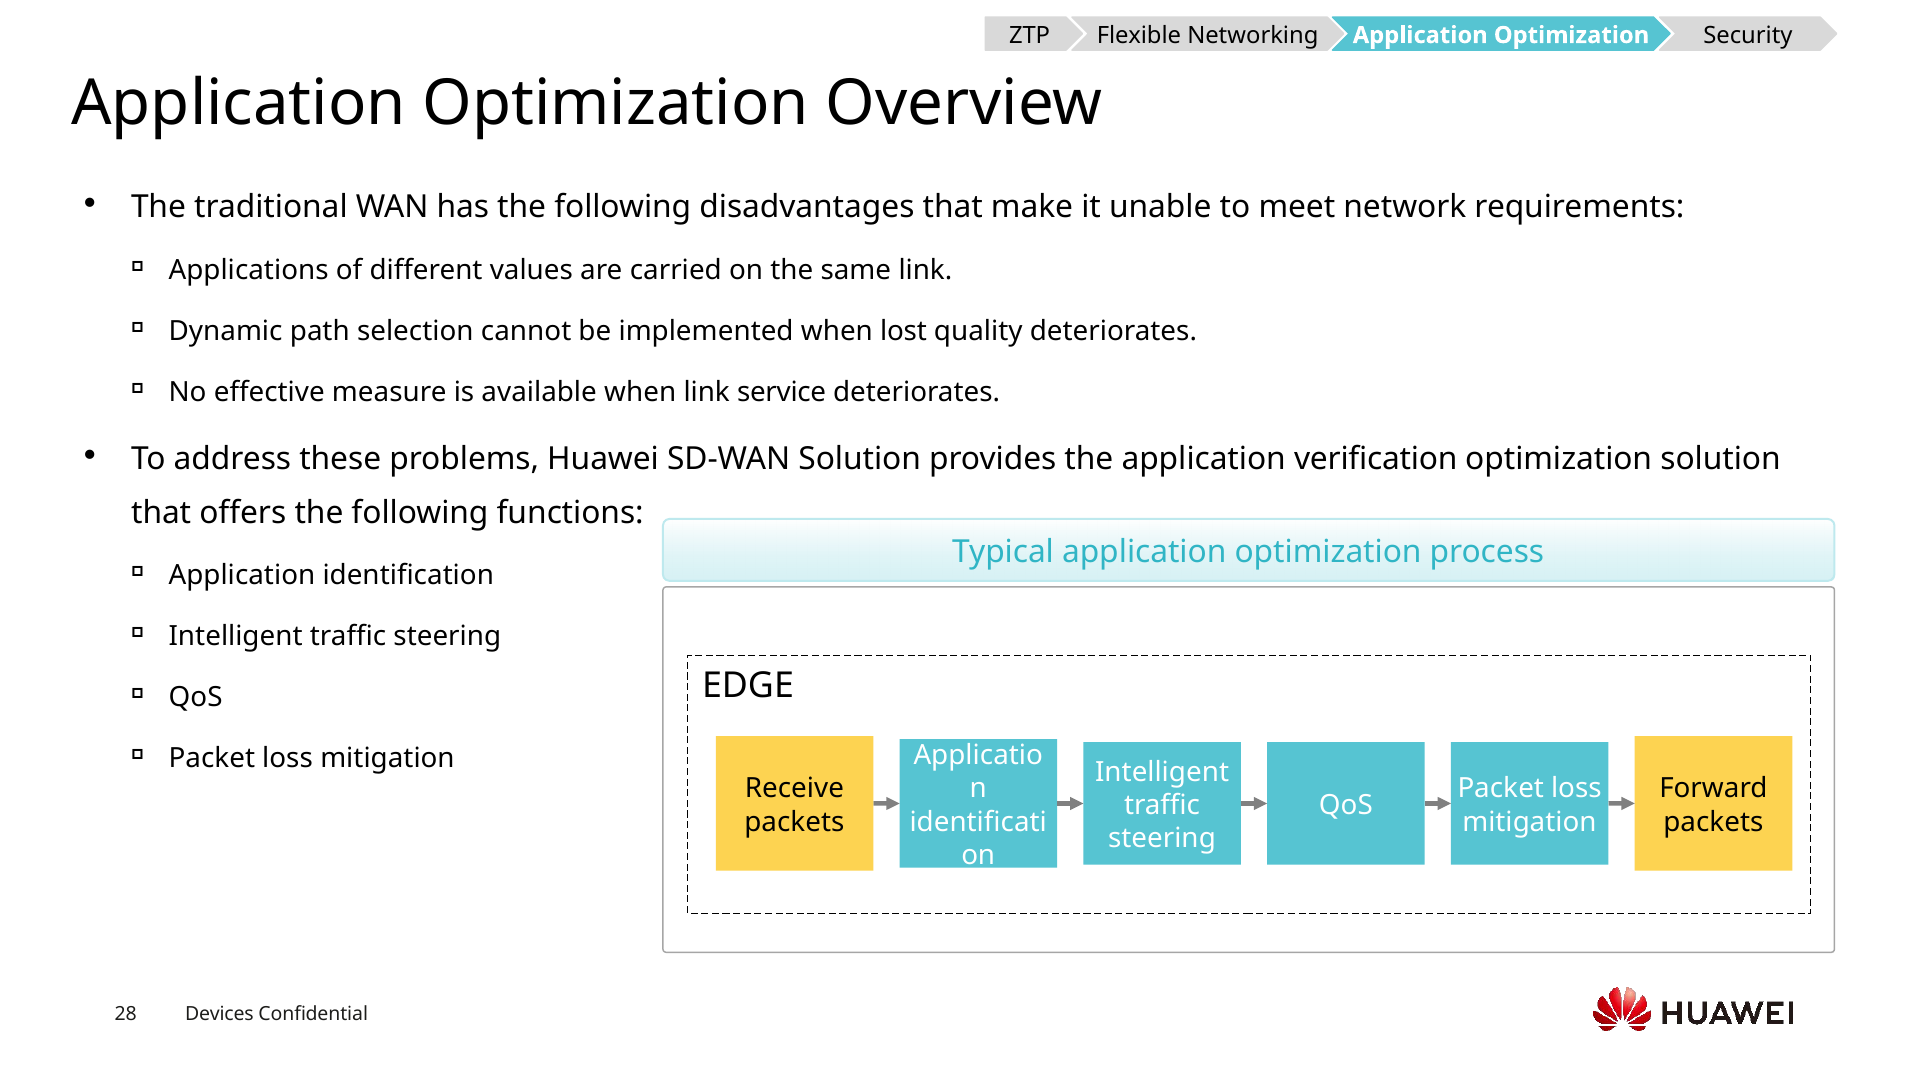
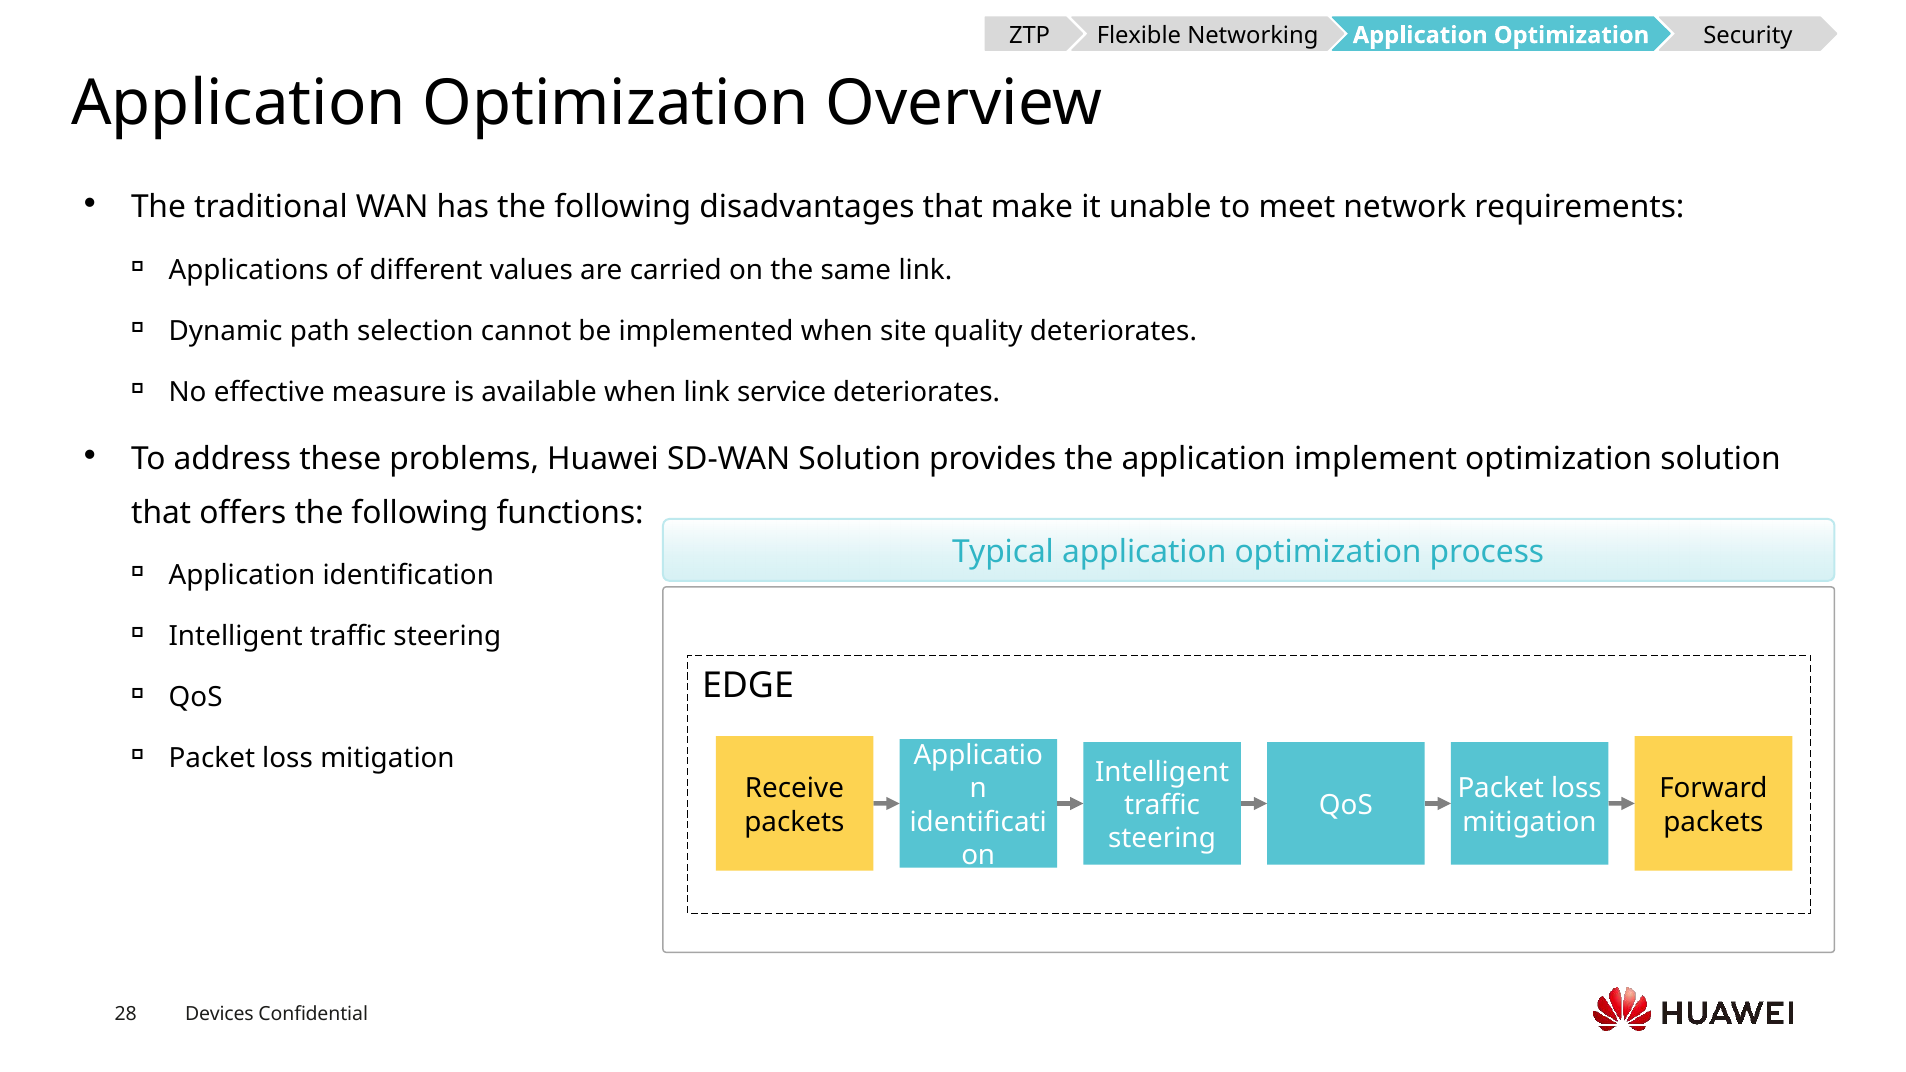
lost: lost -> site (903, 331)
verification: verification -> implement (1376, 459)
